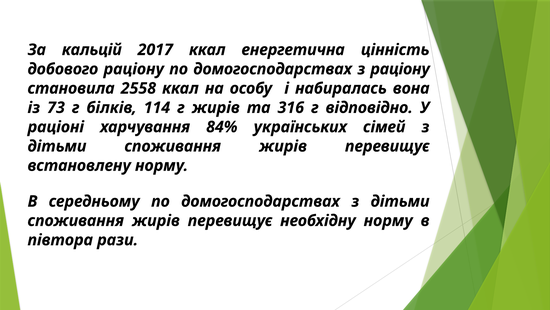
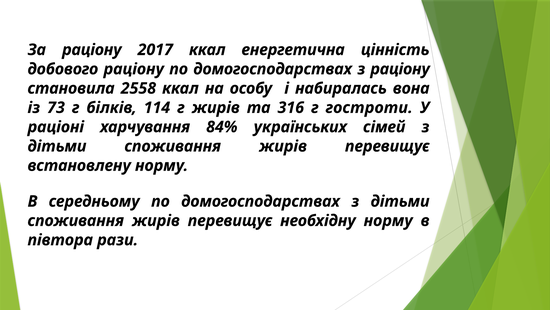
За кальцій: кальцій -> раціону (92, 50)
відповідно: відповідно -> гостроти (369, 107)
